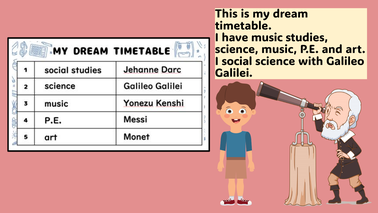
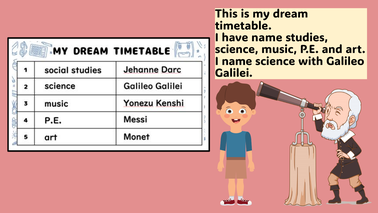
have music: music -> name (267, 37)
I social: social -> name (237, 61)
